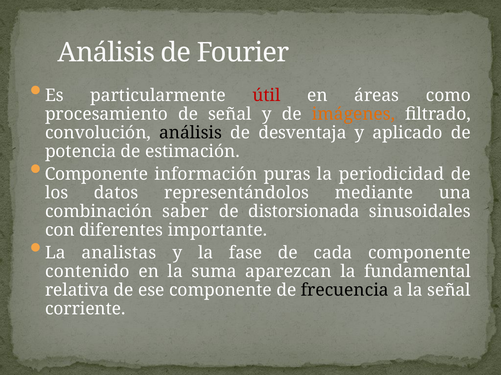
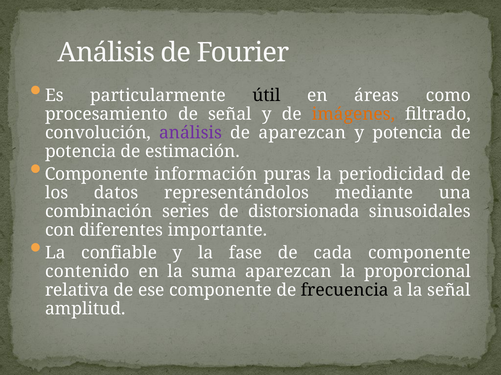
útil colour: red -> black (266, 95)
análisis colour: black -> purple (191, 133)
de desventaja: desventaja -> aparezcan (302, 133)
y aplicado: aplicado -> potencia (408, 133)
saber: saber -> series (186, 212)
analistas: analistas -> confiable (119, 253)
fundamental: fundamental -> proporcional (418, 272)
corriente: corriente -> amplitud (85, 310)
